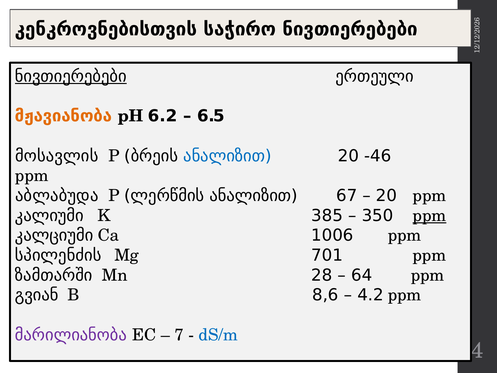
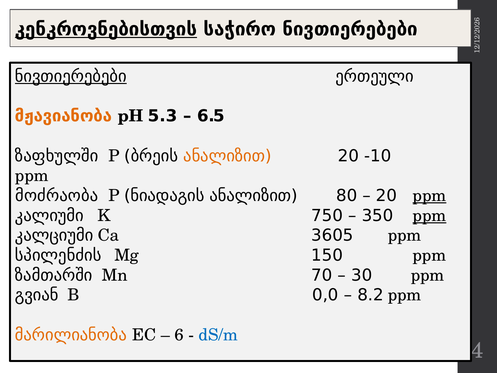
კენკროვნებისთვის underline: none -> present (106, 29)
6.2: 6.2 -> 5.3 (163, 116)
მოსავლის: მოსავლის -> ზაფხულში (57, 156)
ანალიზით colour: blue -> orange (227, 156)
-46: -46 -> -10 (378, 156)
აბლაბუდა: აბლაბუდა -> მოძრაობა (57, 196)
ლერწმის: ლერწმის -> ნიადაგის (164, 196)
67: 67 -> 80 (347, 196)
ppm underline: none -> present (429, 196)
385: 385 -> 750 (327, 215)
1006: 1006 -> 3605 (332, 235)
701: 701 -> 150 (327, 255)
28: 28 -> 70 (322, 275)
64: 64 -> 30 (362, 275)
8,6: 8,6 -> 0,0 (325, 295)
4.2: 4.2 -> 8.2 (371, 295)
მარილიანობა colour: purple -> orange (71, 335)
7: 7 -> 6 (179, 335)
